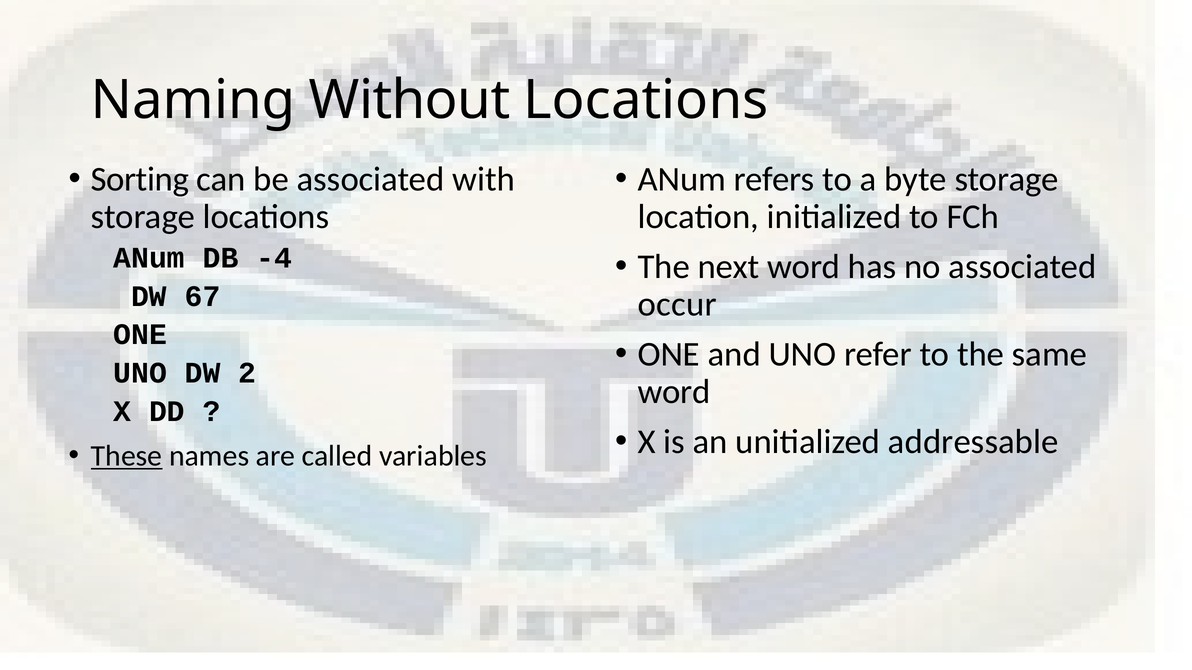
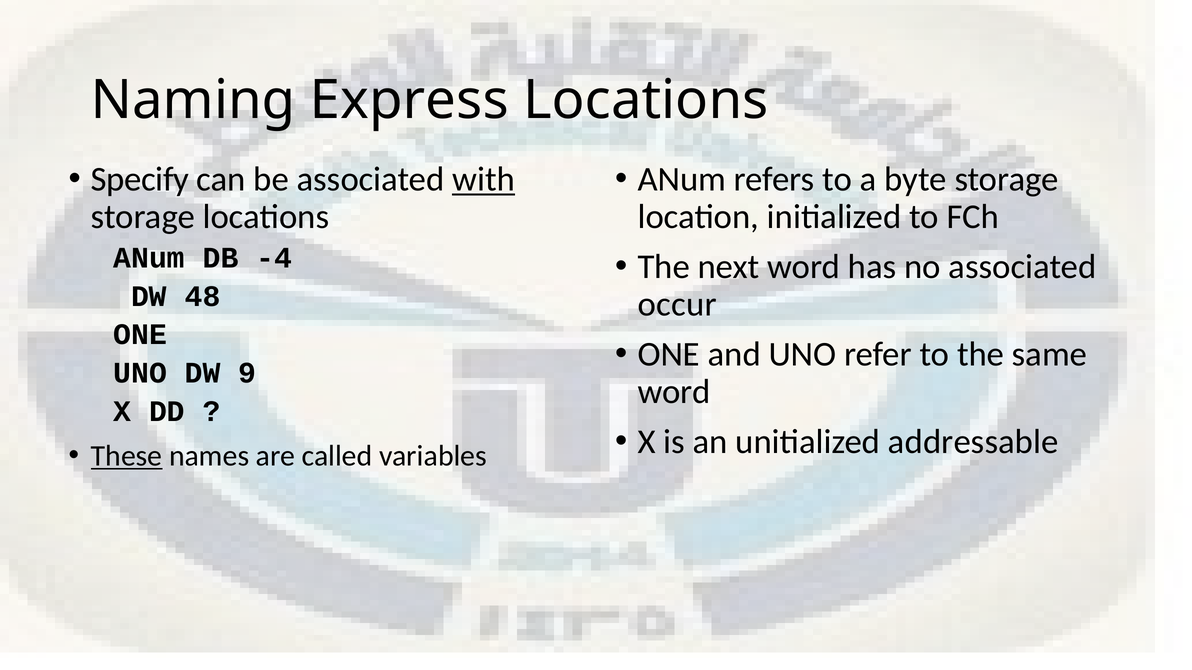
Without: Without -> Express (409, 100)
Sorting: Sorting -> Specify (140, 180)
with underline: none -> present (484, 180)
67: 67 -> 48 (203, 297)
2: 2 -> 9 (247, 373)
